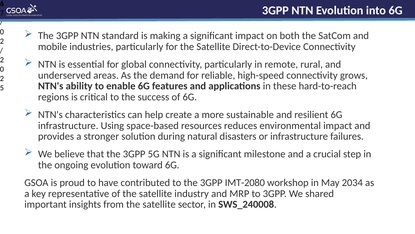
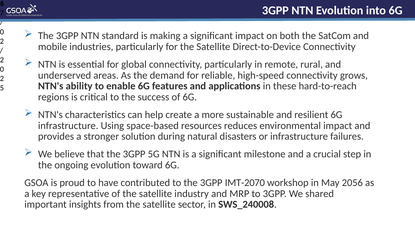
IMT-2080: IMT-2080 -> IMT-2070 (245, 182)
2034: 2034 -> 2056 (352, 182)
